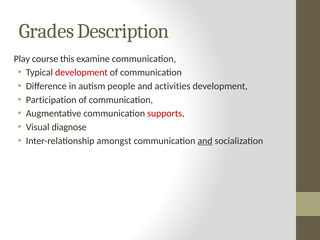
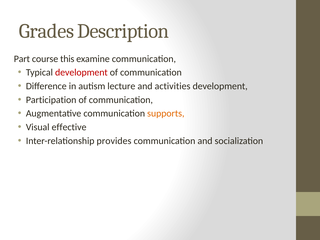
Play: Play -> Part (22, 59)
people: people -> lecture (121, 86)
supports colour: red -> orange (166, 113)
diagnose: diagnose -> effective (69, 127)
amongst: amongst -> provides (114, 141)
and underline: present -> none (205, 141)
